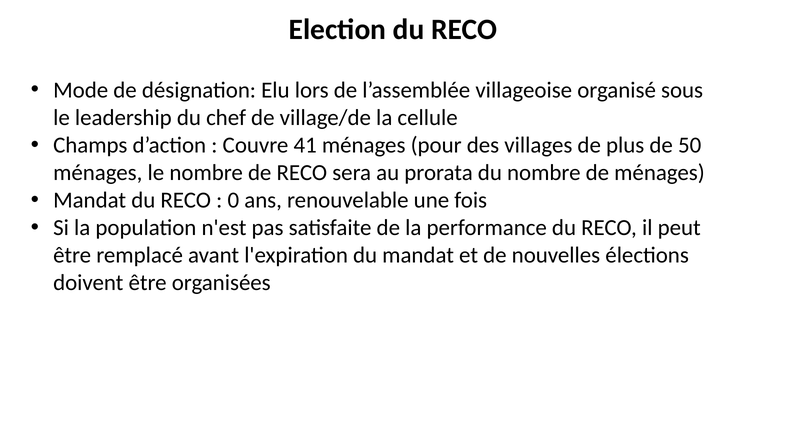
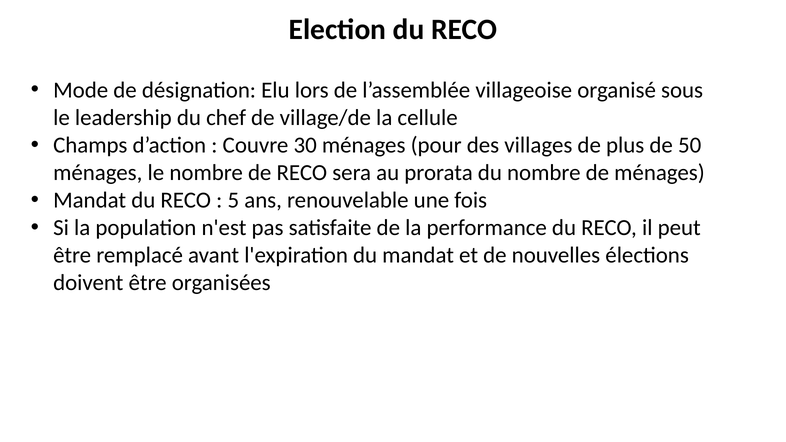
41: 41 -> 30 (305, 145)
0: 0 -> 5 (233, 200)
